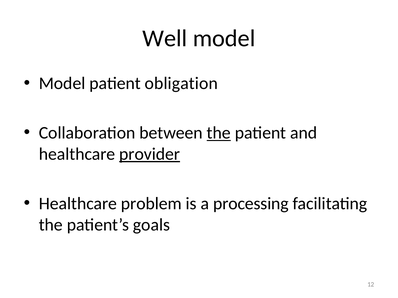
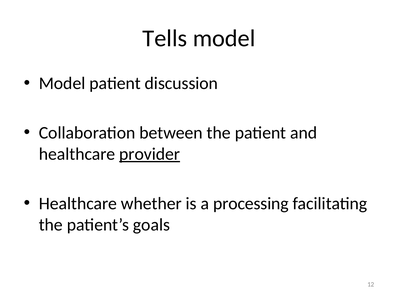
Well: Well -> Tells (165, 39)
obligation: obligation -> discussion (181, 83)
the underline: present -> none (219, 133)
problem: problem -> whether (151, 204)
